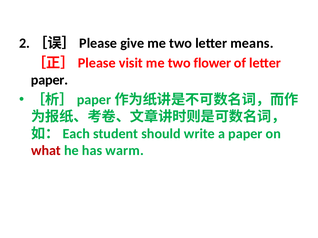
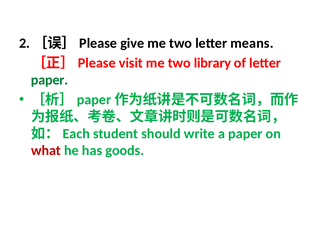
flower: flower -> library (212, 63)
paper colour: black -> green (49, 80)
warm: warm -> goods (125, 151)
